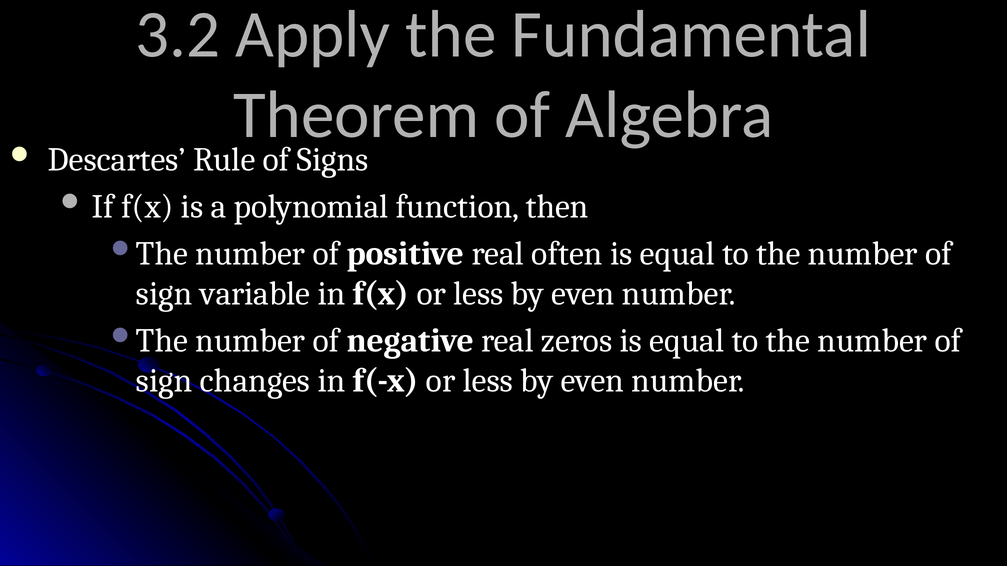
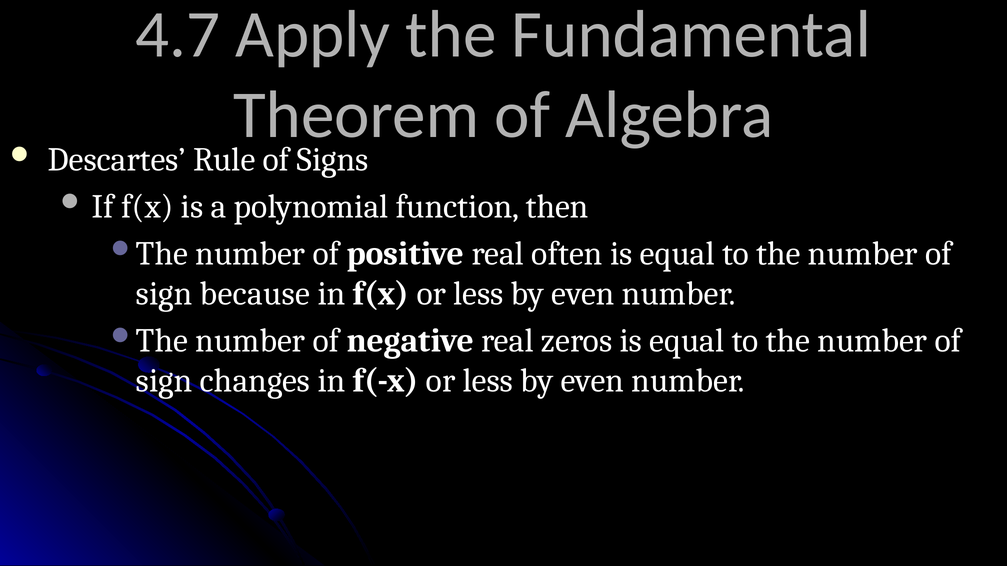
3.2: 3.2 -> 4.7 (178, 34)
variable: variable -> because (255, 294)
